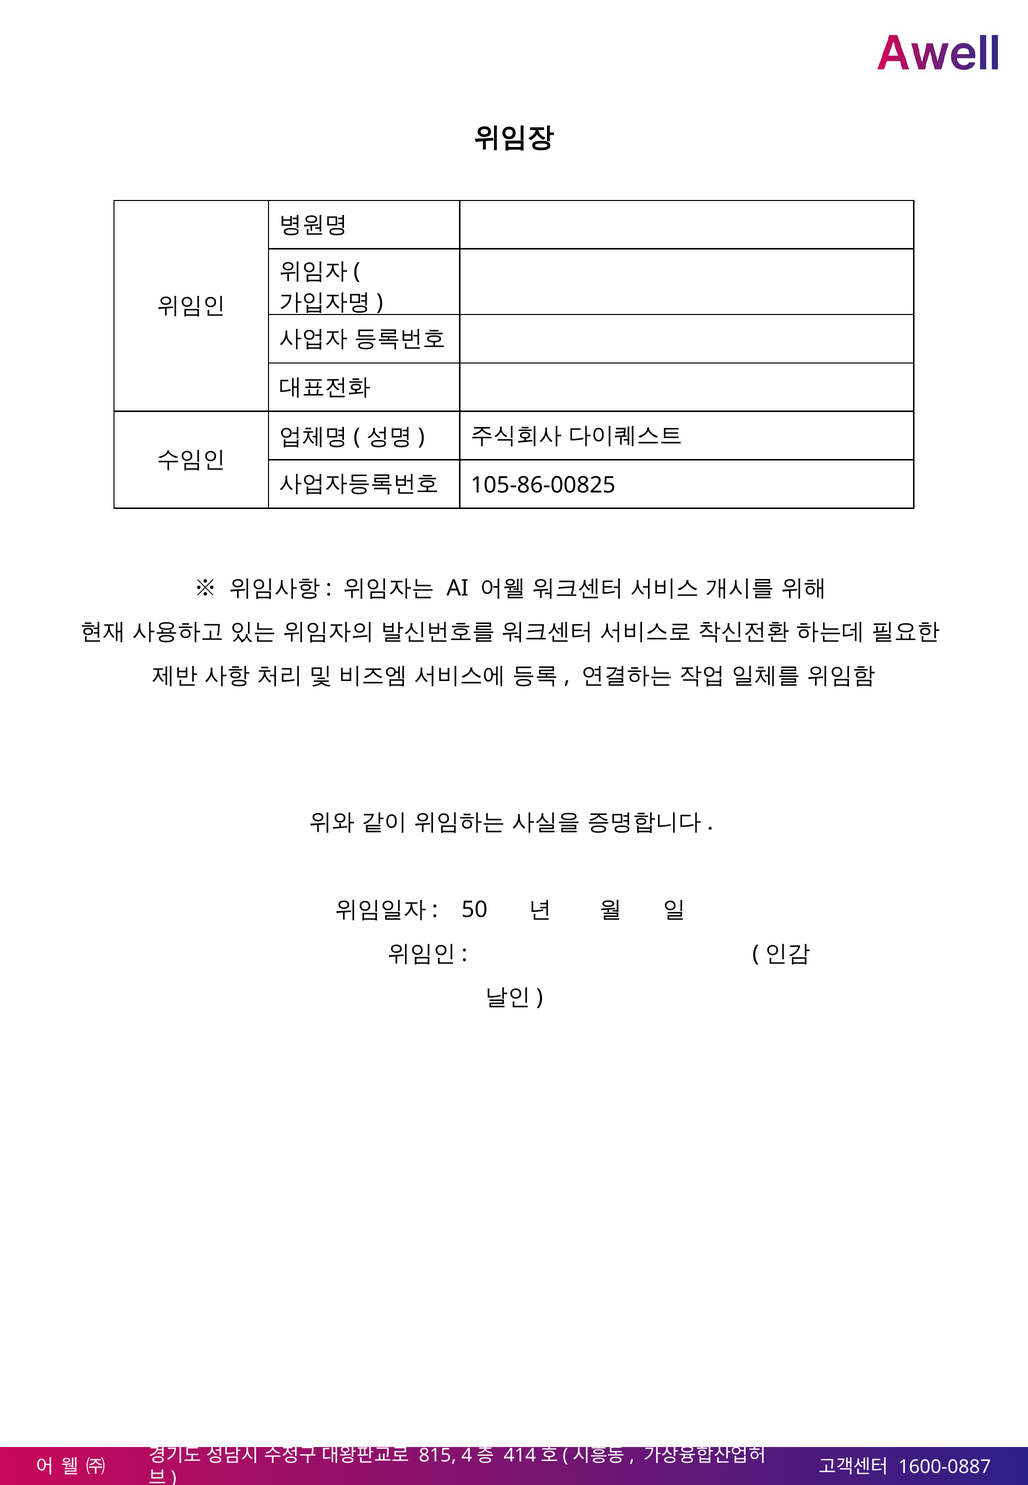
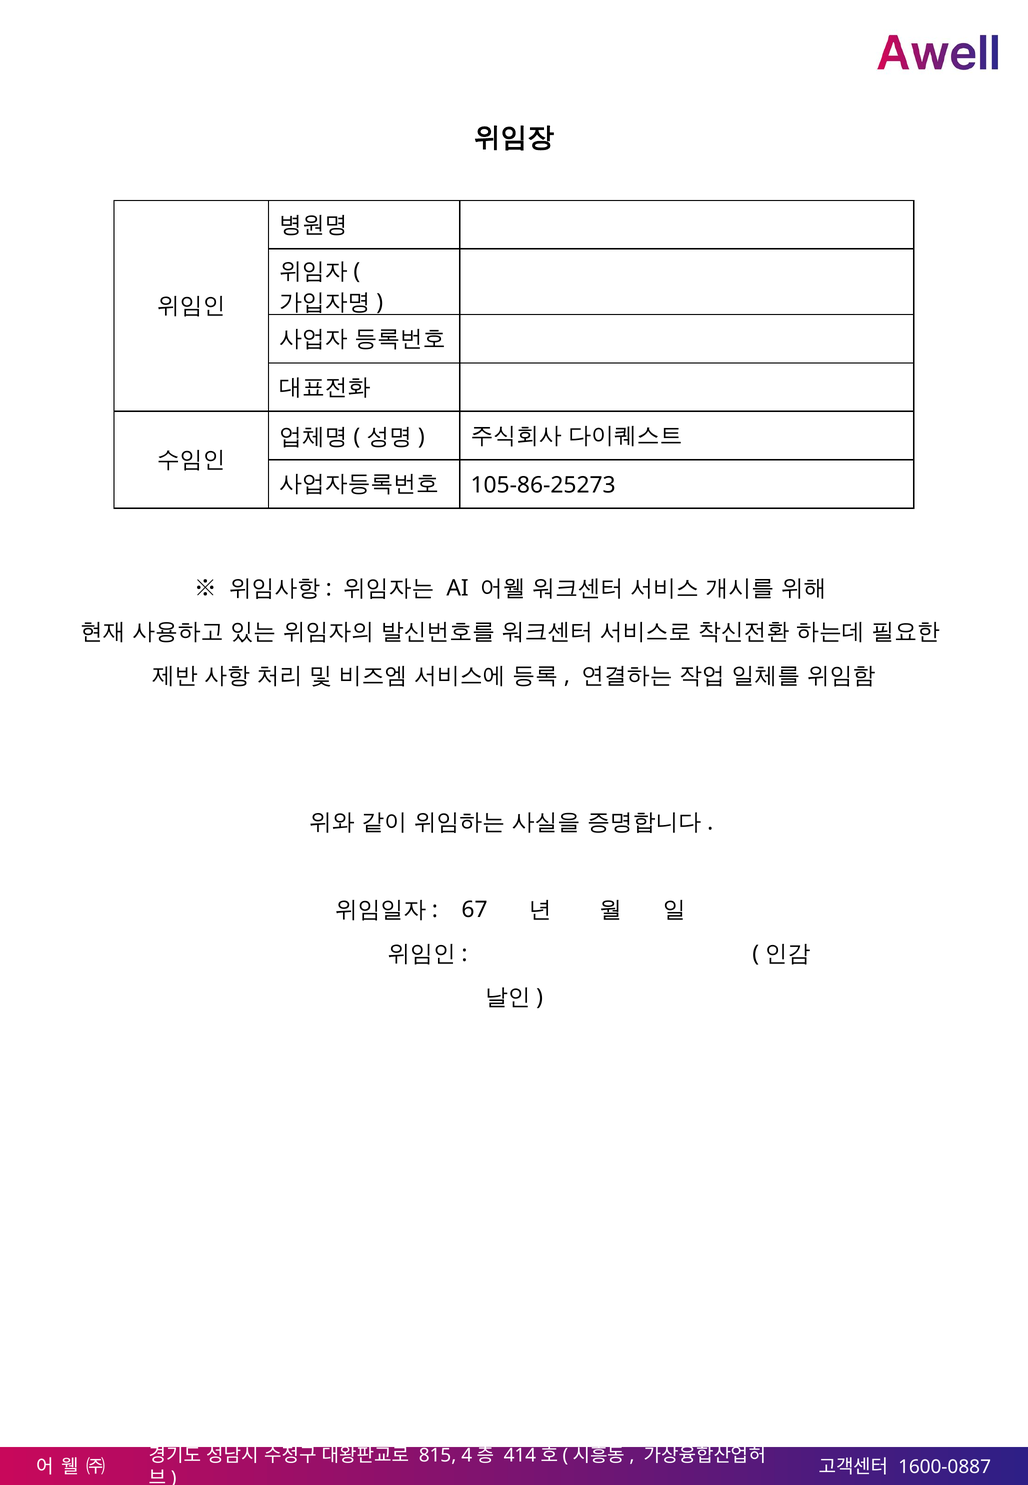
105-86-00825: 105-86-00825 -> 105-86-25273 (543, 485)
50: 50 -> 67 (475, 910)
